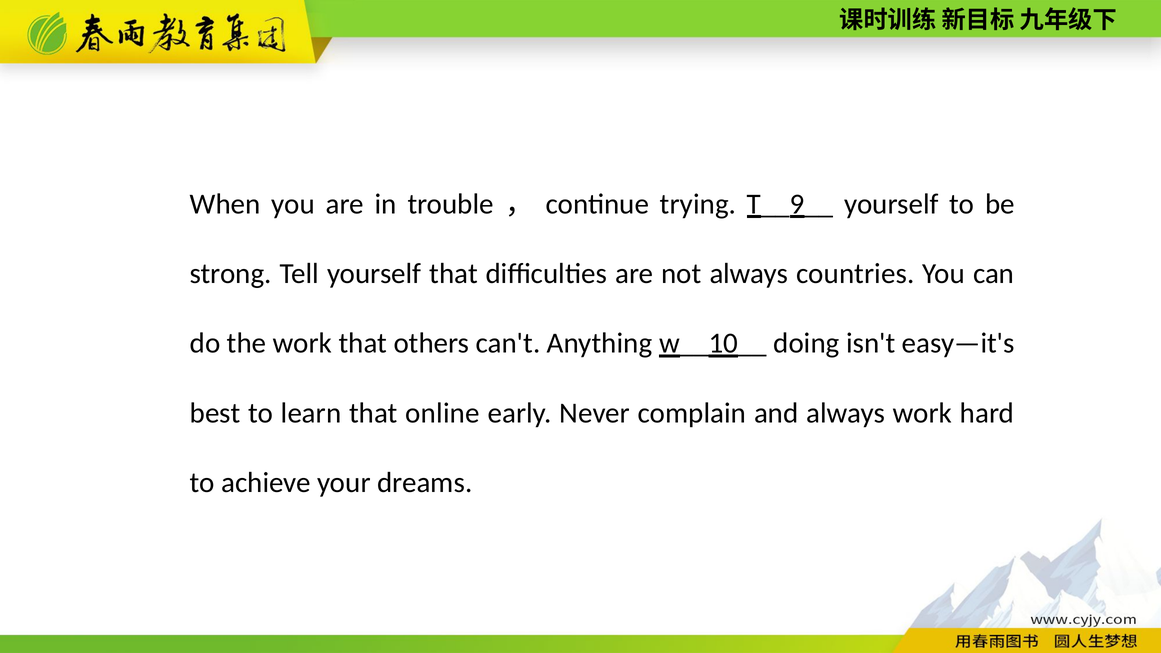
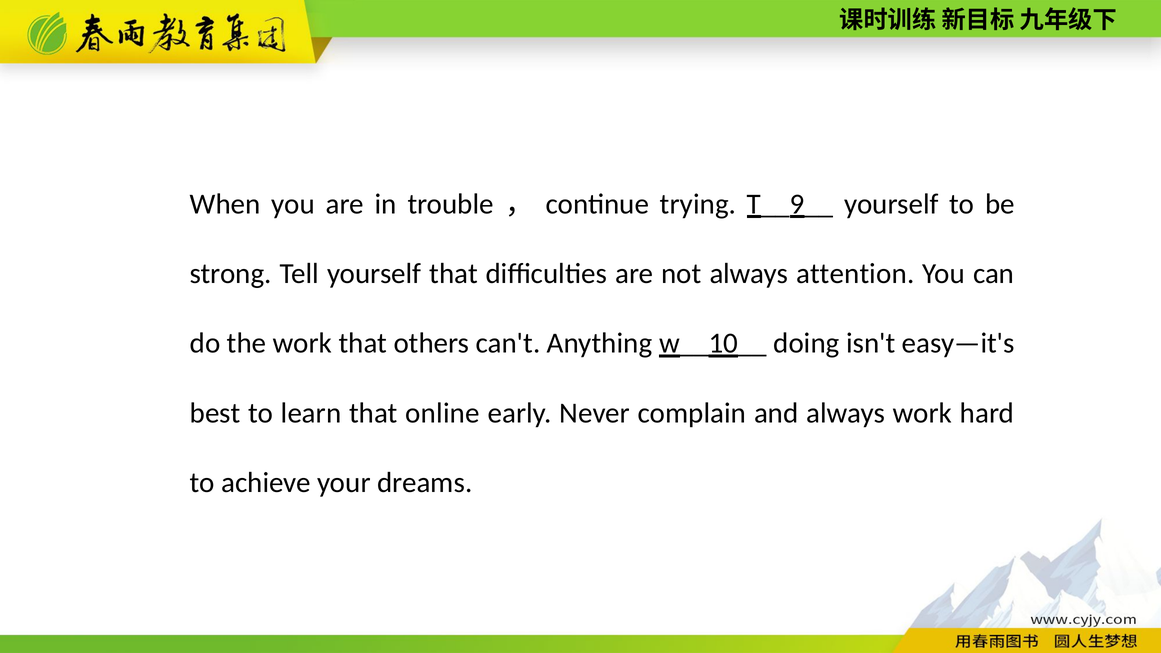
countries: countries -> attention (855, 274)
